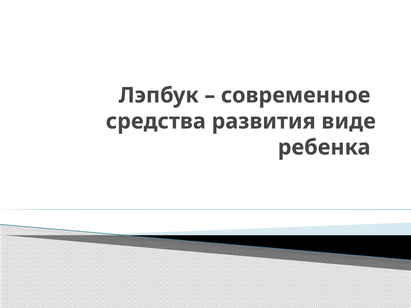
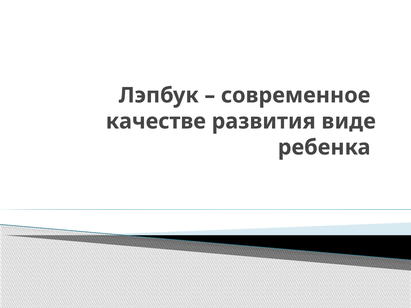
средства: средства -> качестве (156, 121)
